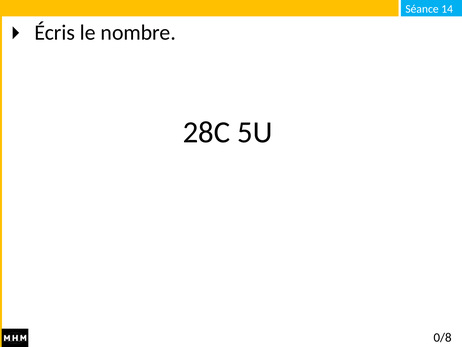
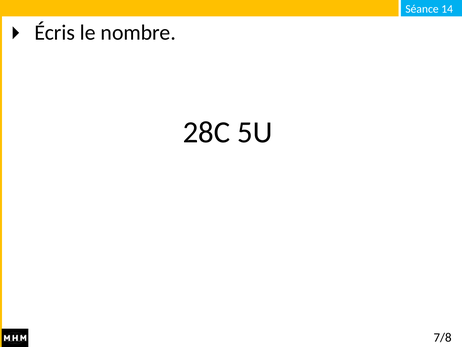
0/8: 0/8 -> 7/8 (443, 337)
